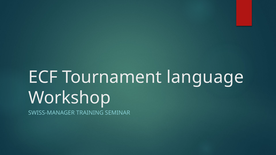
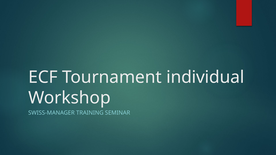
language: language -> individual (205, 77)
